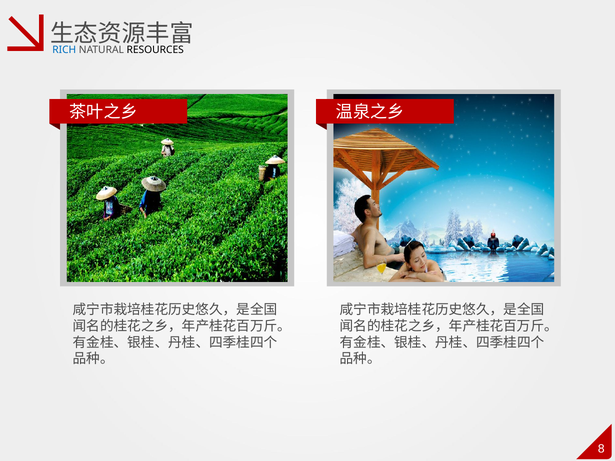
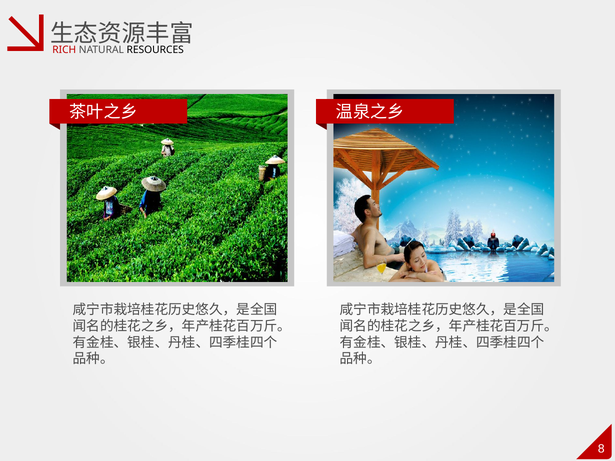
RICH colour: blue -> red (64, 50)
